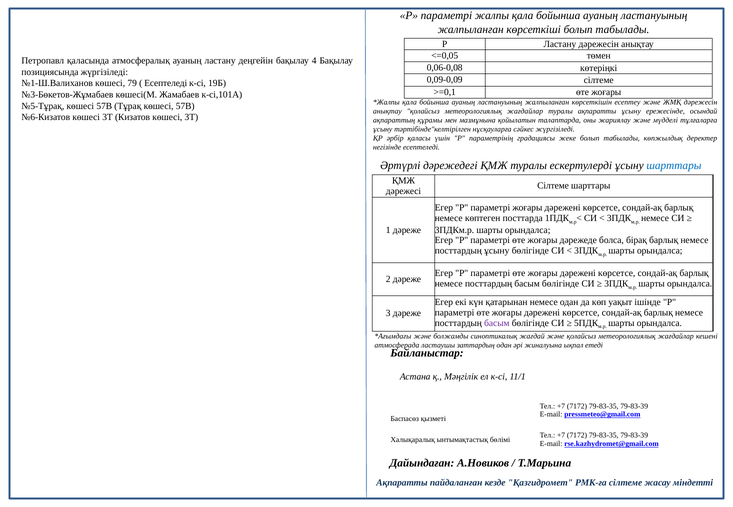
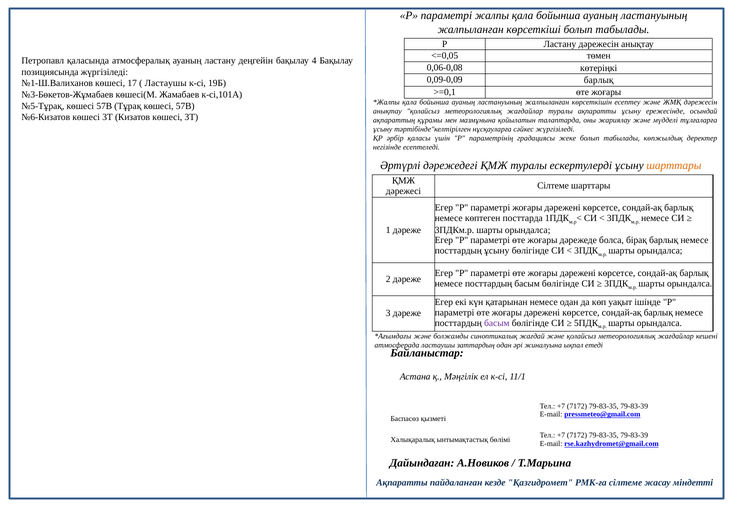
0,09-0,09 сілтеме: сілтеме -> барлық (599, 80)
79: 79 -> 17 (132, 83)
Есептеледі: Есептеледі -> Ластаушы (166, 83)
шарттары colour: blue -> orange (674, 166)
